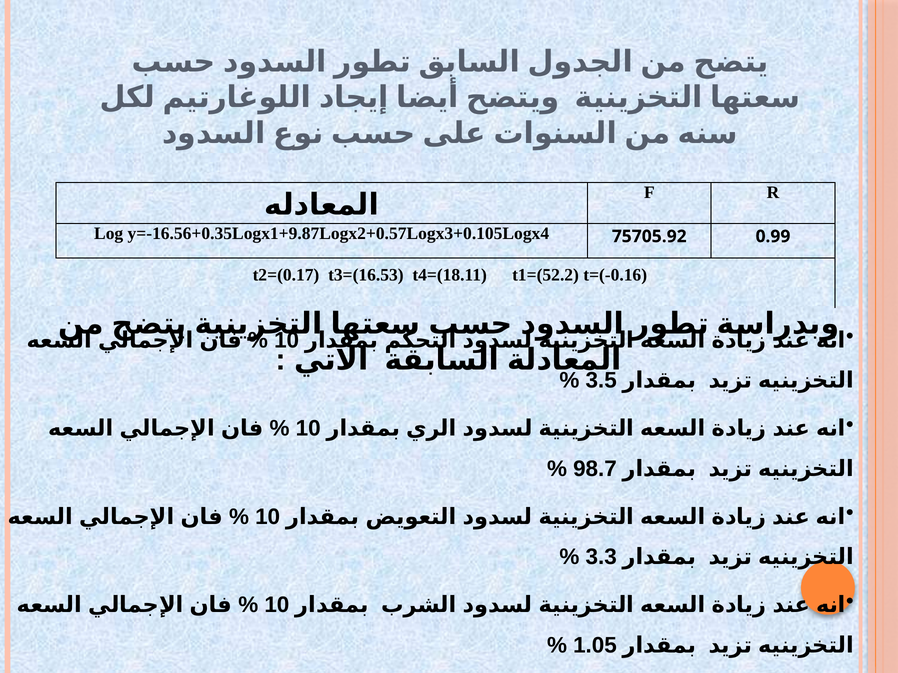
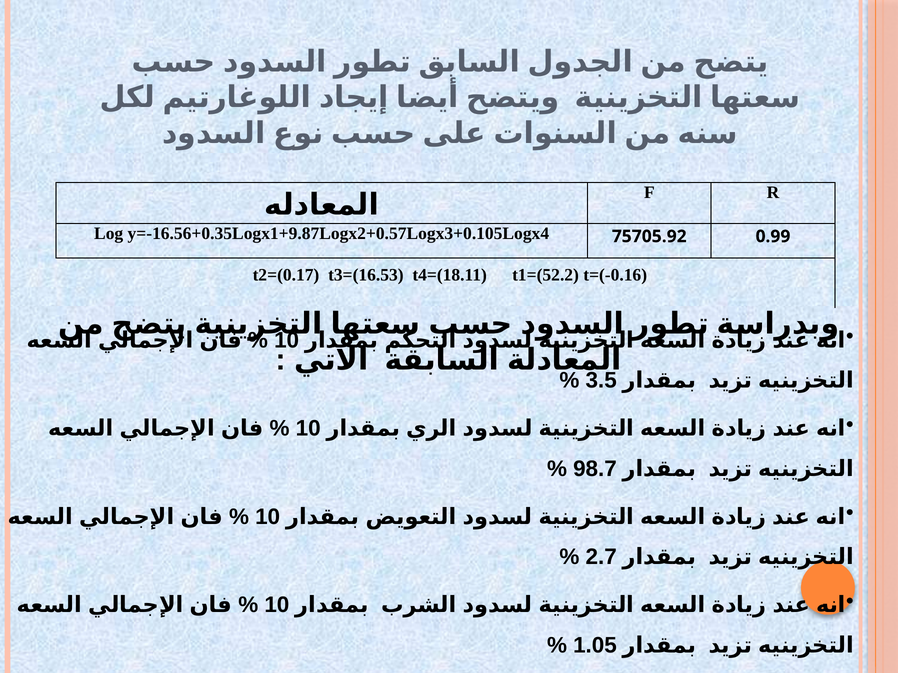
3.3: 3.3 -> 2.7 (601, 557)
